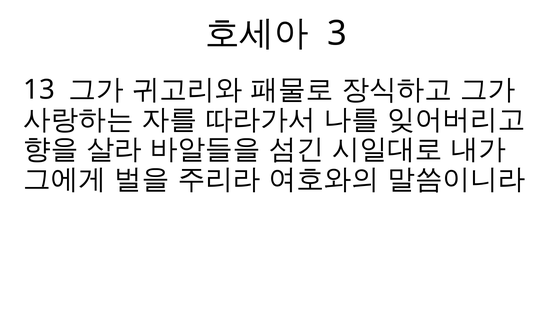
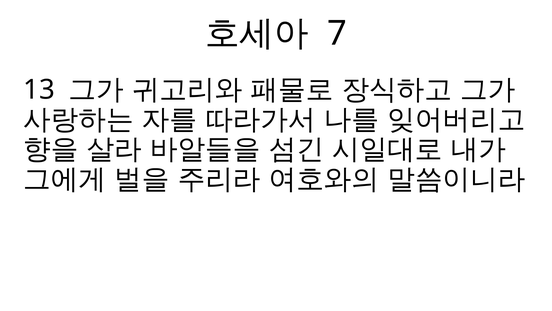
3: 3 -> 7 (337, 33)
